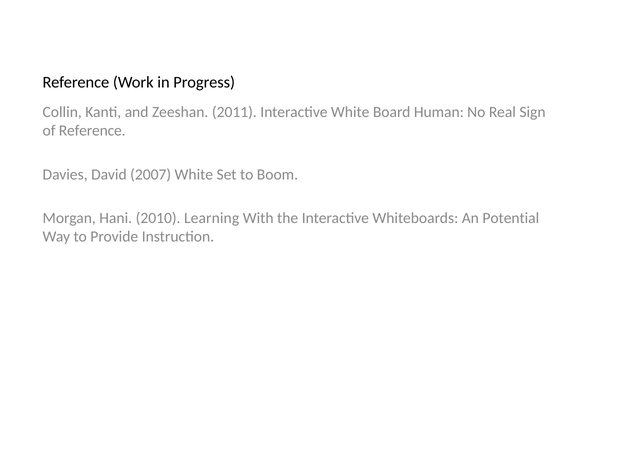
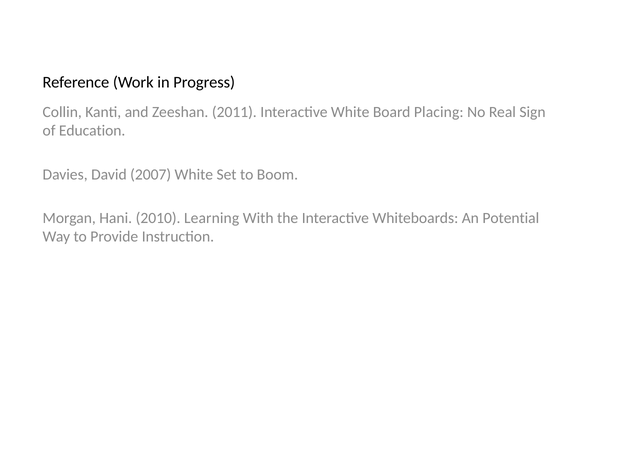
Human: Human -> Placing (439, 112)
of Reference: Reference -> Education (92, 131)
